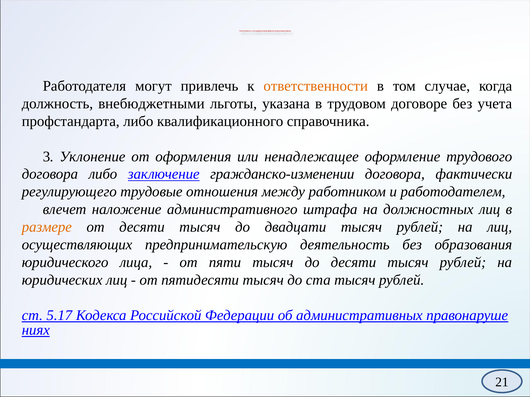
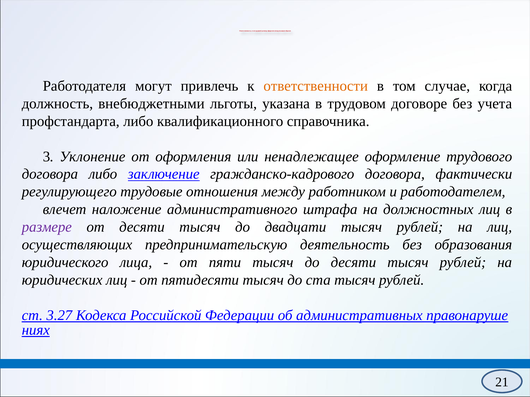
гражданско-изменении: гражданско-изменении -> гражданско-кадрового (282, 174)
размере colour: orange -> purple (47, 227)
5.17: 5.17 -> 3.27 (59, 316)
